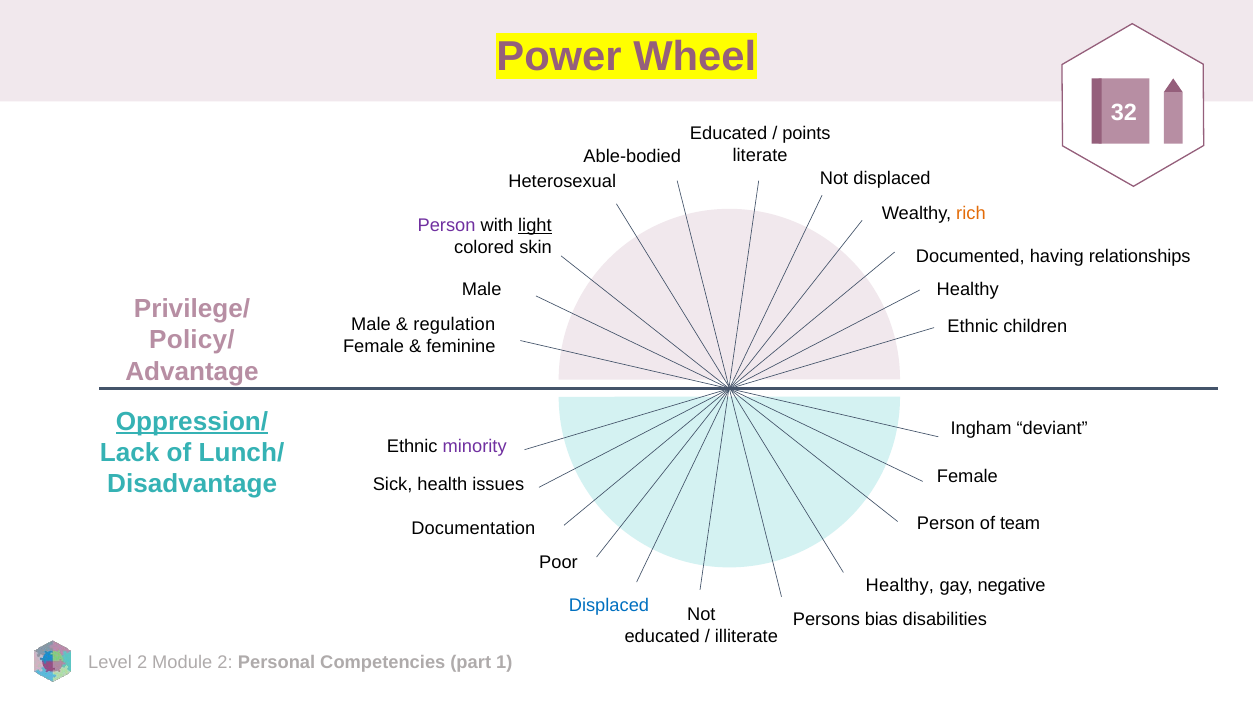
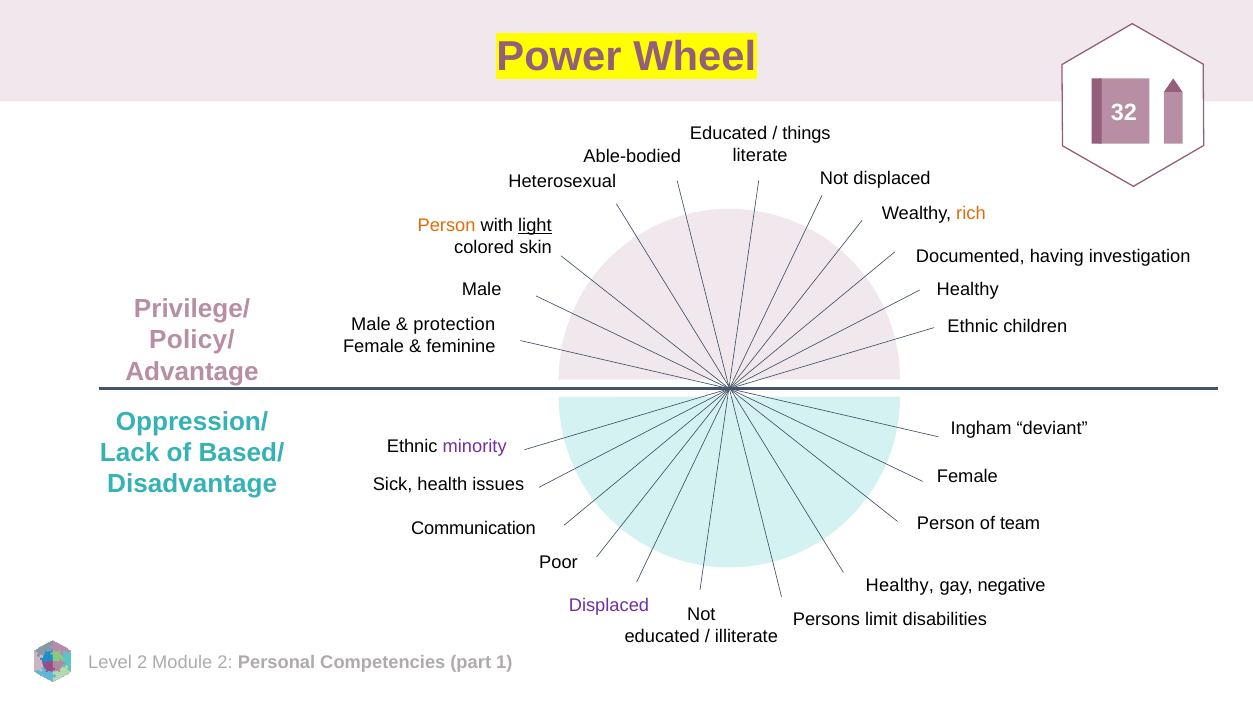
points: points -> things (806, 134)
Person colour: purple -> orange (447, 226)
relationships: relationships -> investigation (1140, 256)
regulation: regulation -> protection (454, 324)
Oppression/ underline: present -> none (192, 421)
Lunch/: Lunch/ -> Based/ (241, 453)
Documentation: Documentation -> Communication (473, 528)
Displaced colour: blue -> purple (609, 605)
bias: bias -> limit (881, 619)
